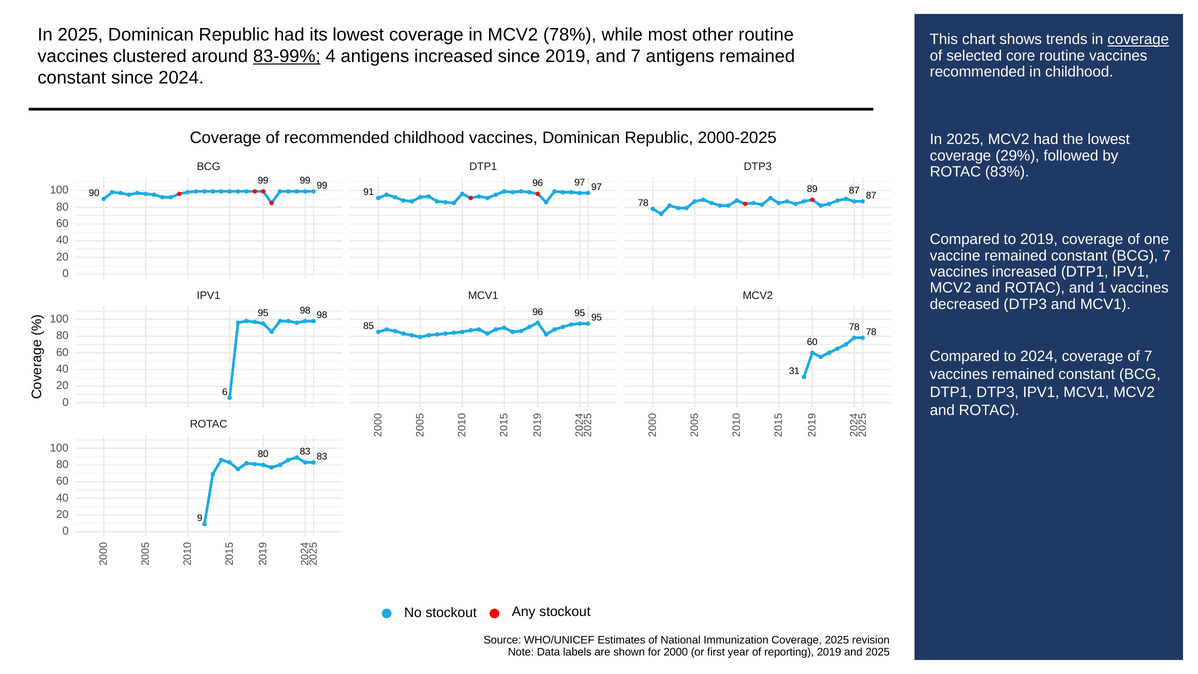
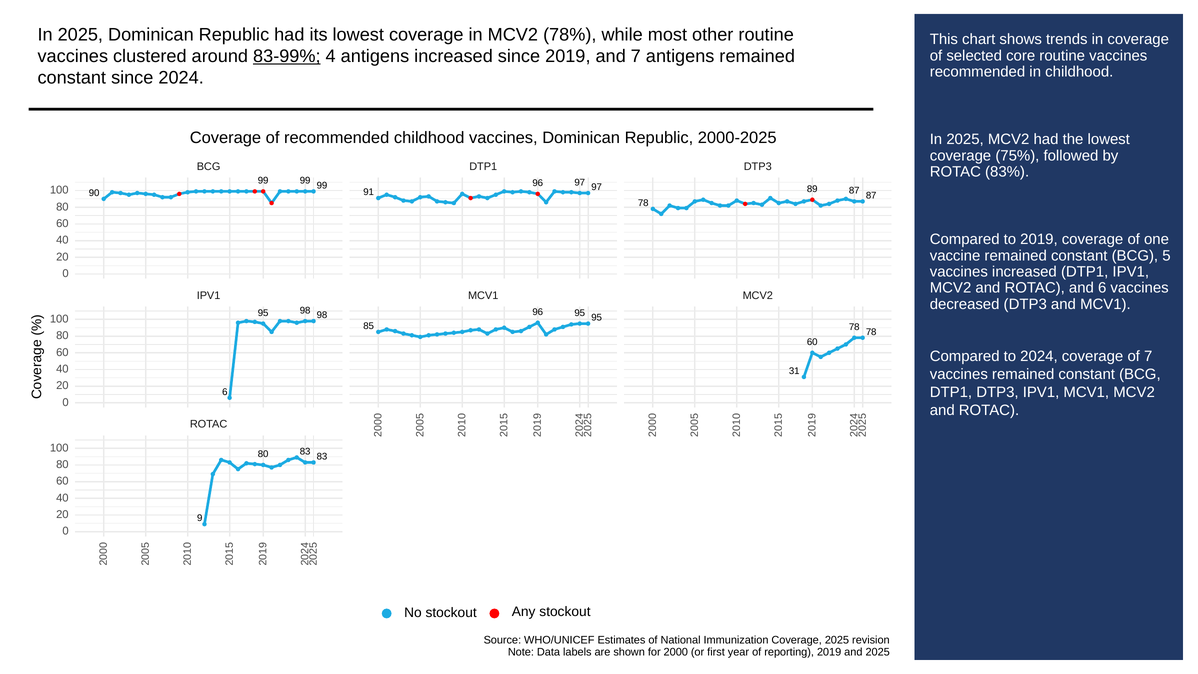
coverage underline: present -> none (1138, 39)
29%: 29% -> 75% (1017, 156)
BCG 7: 7 -> 5 (1167, 256)
and 1: 1 -> 6 (1102, 288)
